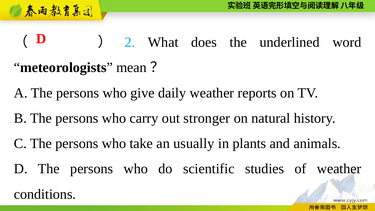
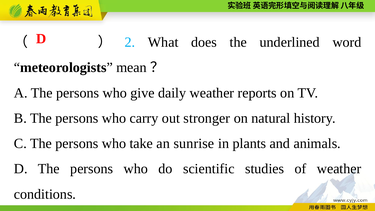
usually: usually -> sunrise (194, 143)
